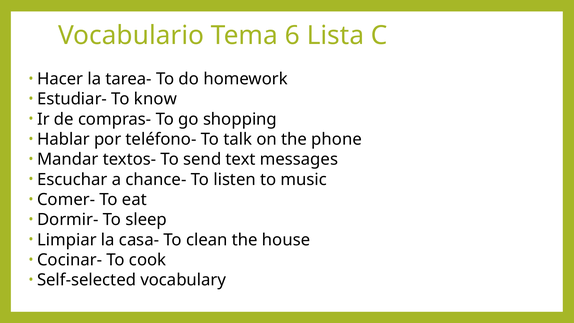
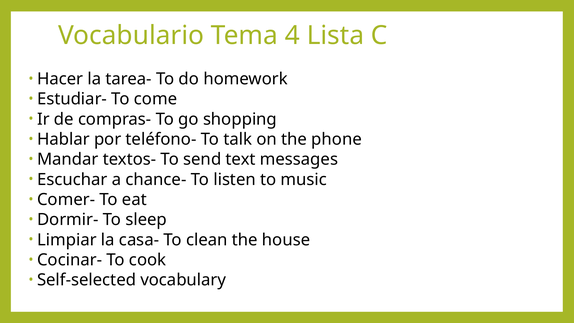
6: 6 -> 4 (292, 35)
know: know -> come (156, 99)
